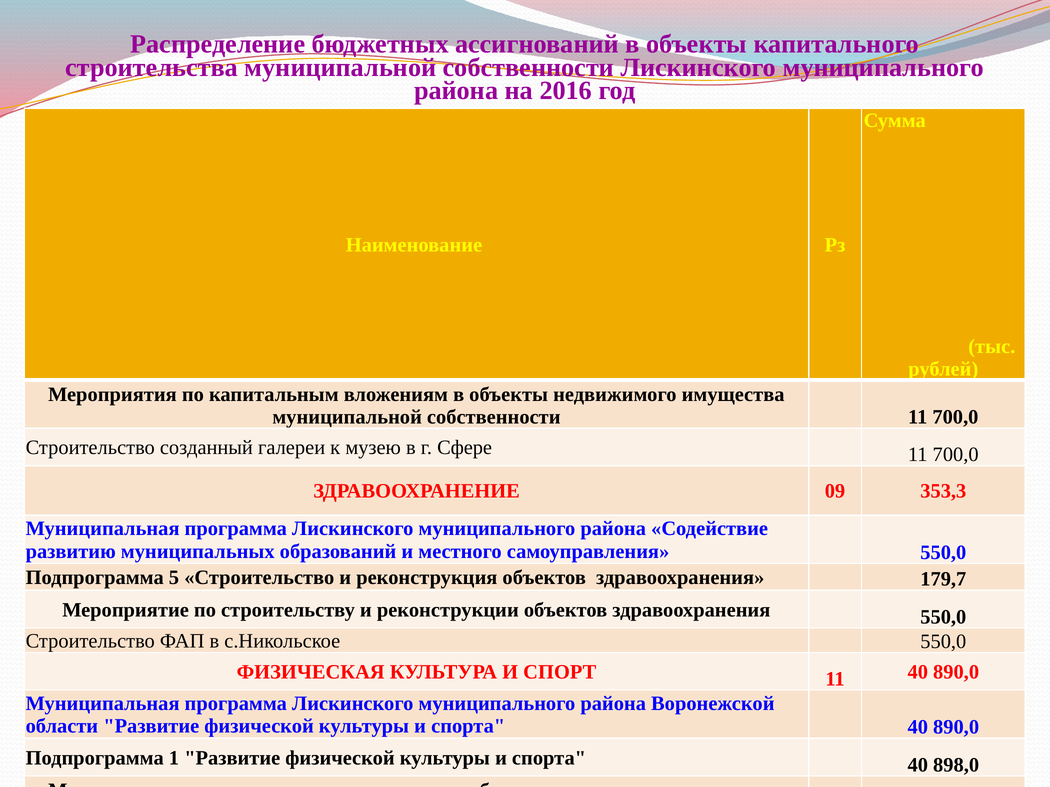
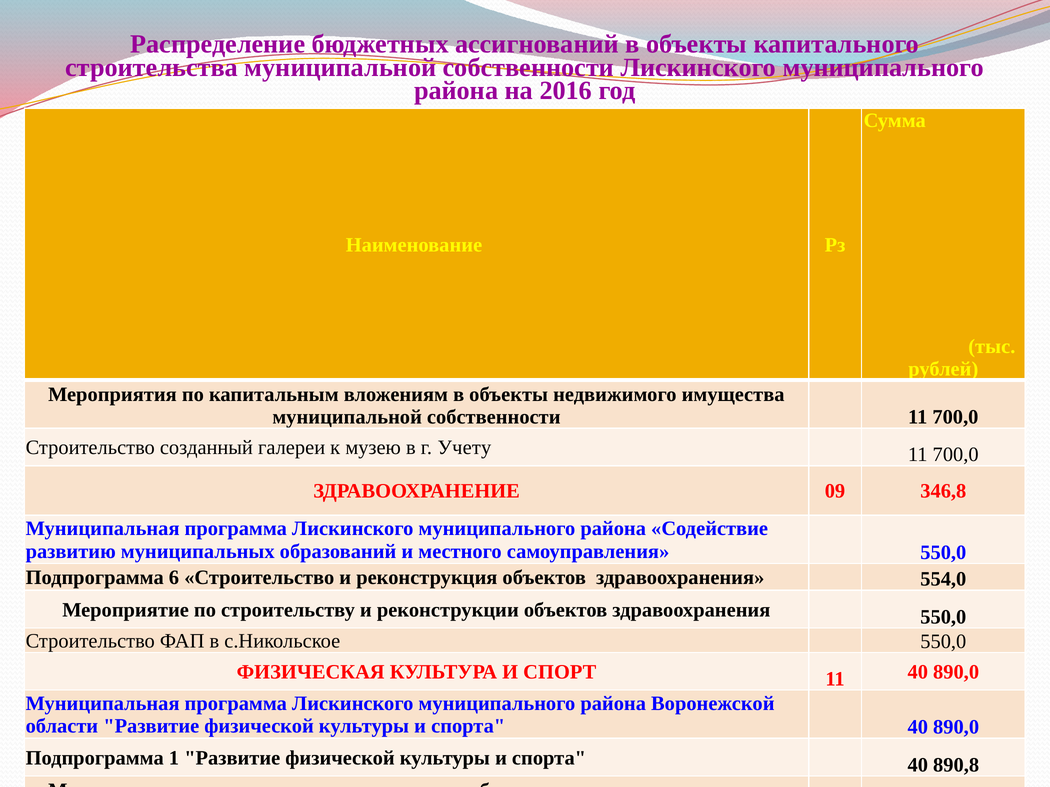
Сфере: Сфере -> Учету (464, 448)
353,3: 353,3 -> 346,8 (943, 492)
Подпрограмма 5: 5 -> 6 (174, 578)
179,7: 179,7 -> 554,0 (943, 580)
898,0: 898,0 -> 890,8 (956, 765)
